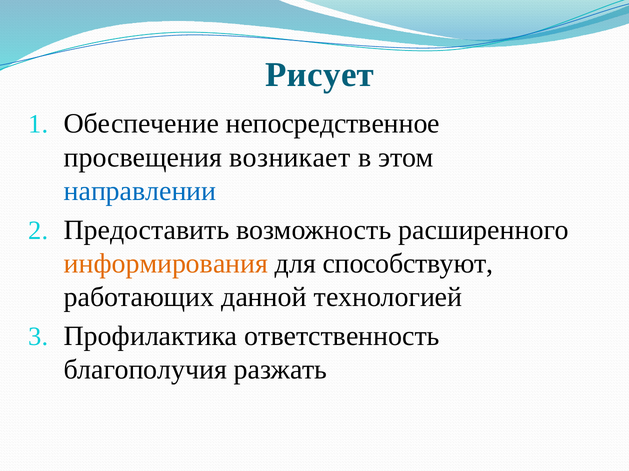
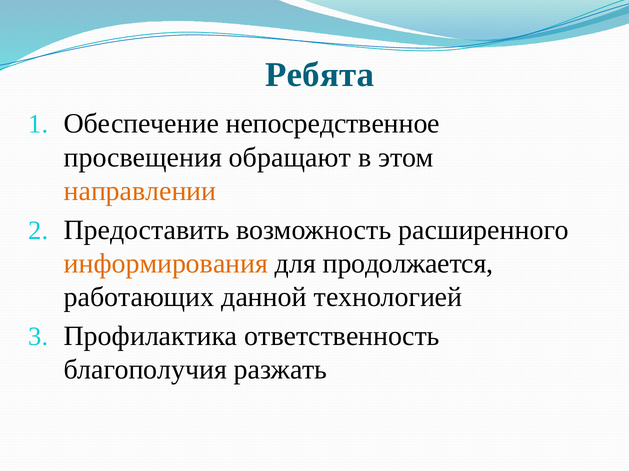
Рисует: Рисует -> Ребята (320, 75)
возникает: возникает -> обращают (290, 158)
направлении colour: blue -> orange (140, 191)
способствуют: способствуют -> продолжается (408, 264)
